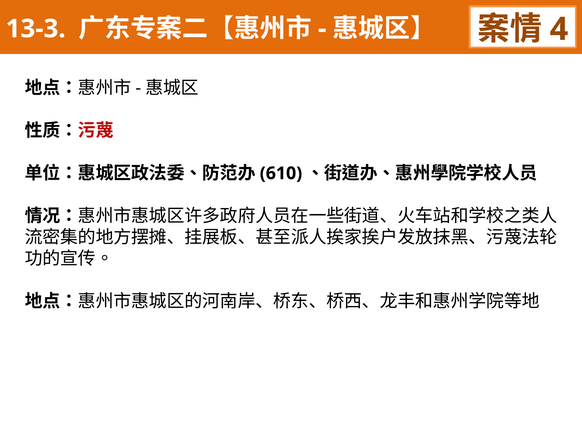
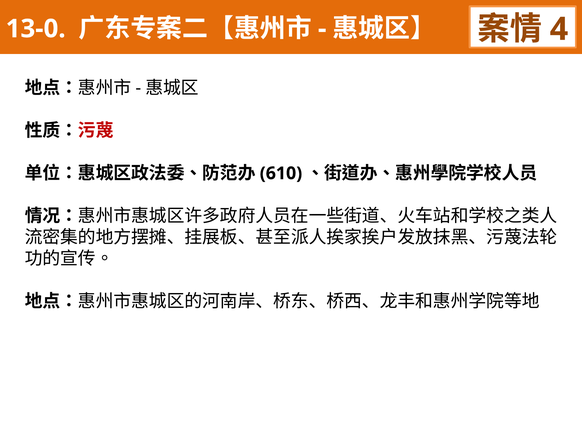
13-3: 13-3 -> 13-0 (36, 29)
